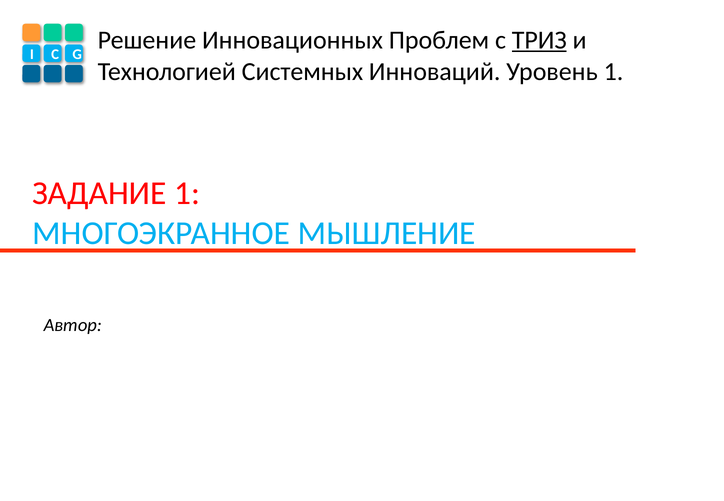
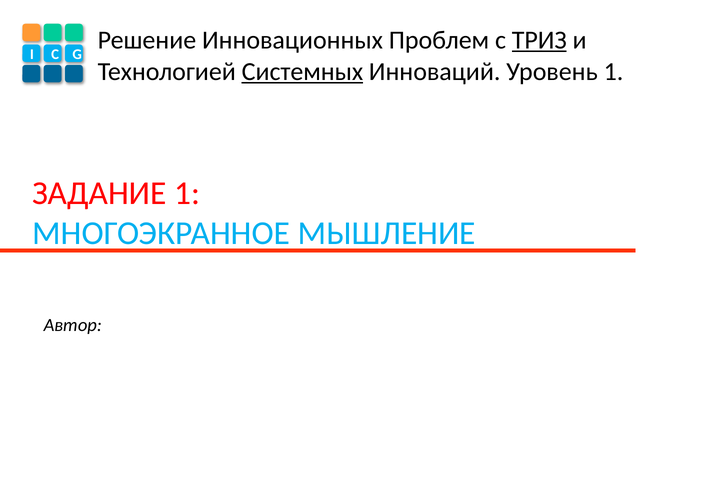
Системных underline: none -> present (302, 71)
